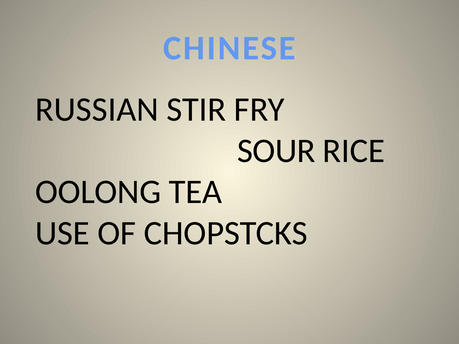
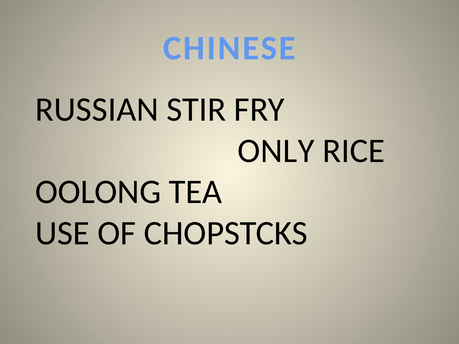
SOUR: SOUR -> ONLY (276, 151)
